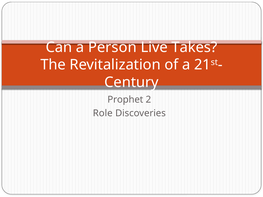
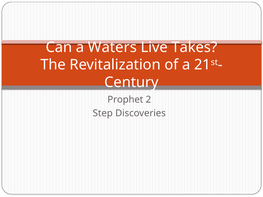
Person: Person -> Waters (112, 47)
Role: Role -> Step (103, 113)
